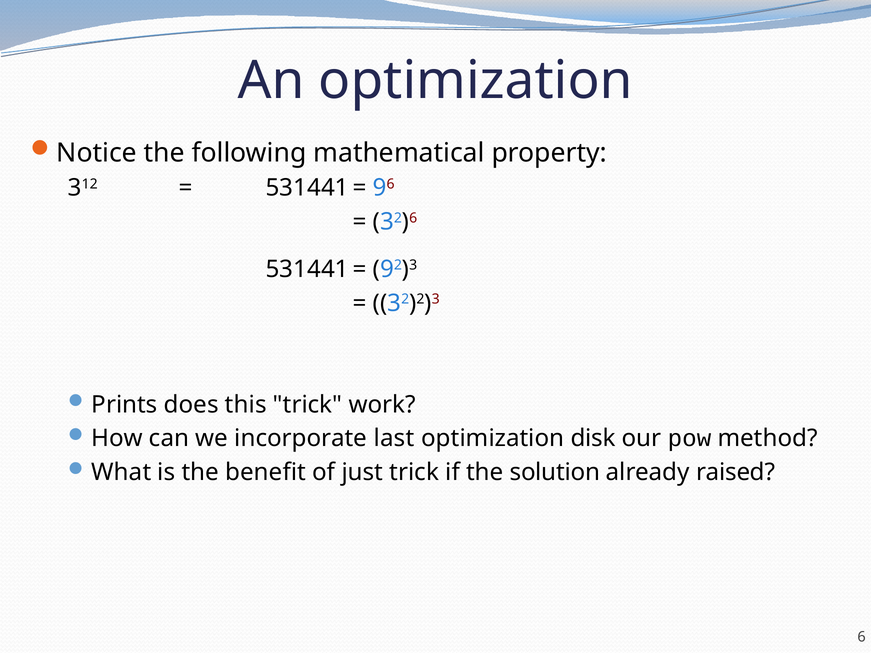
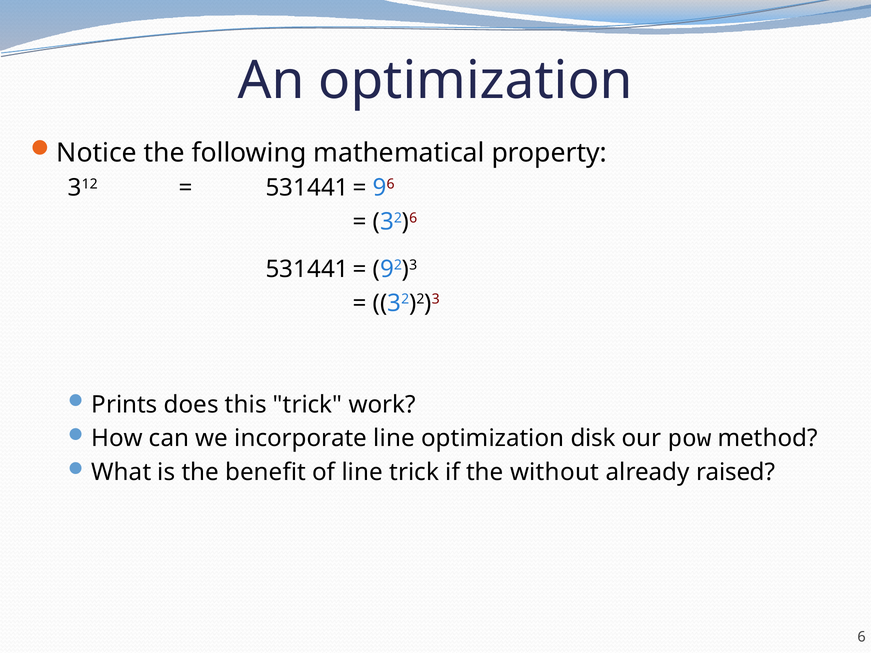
incorporate last: last -> line (394, 439)
of just: just -> line (362, 473)
solution: solution -> without (555, 473)
